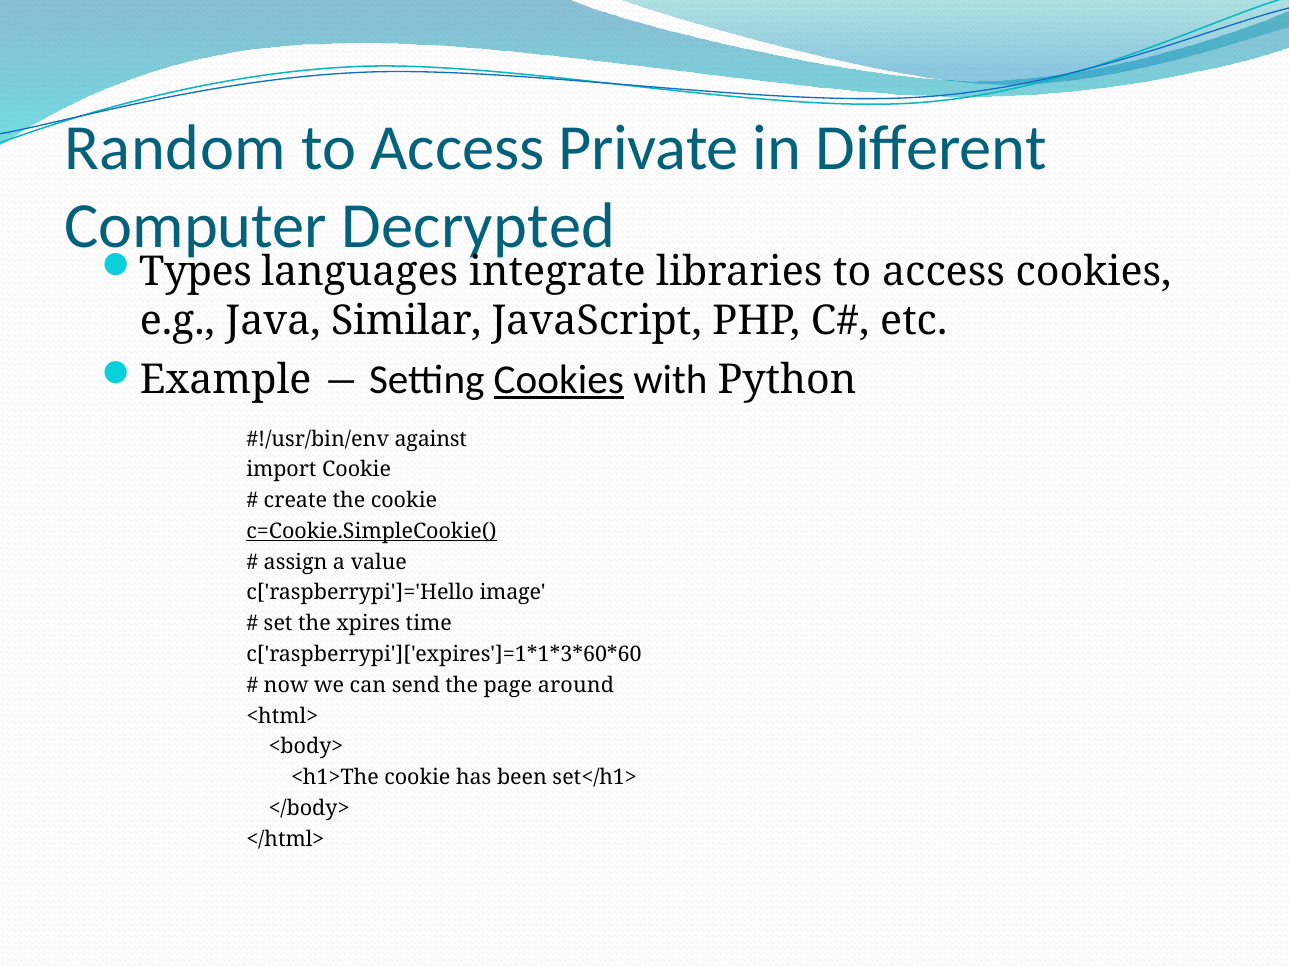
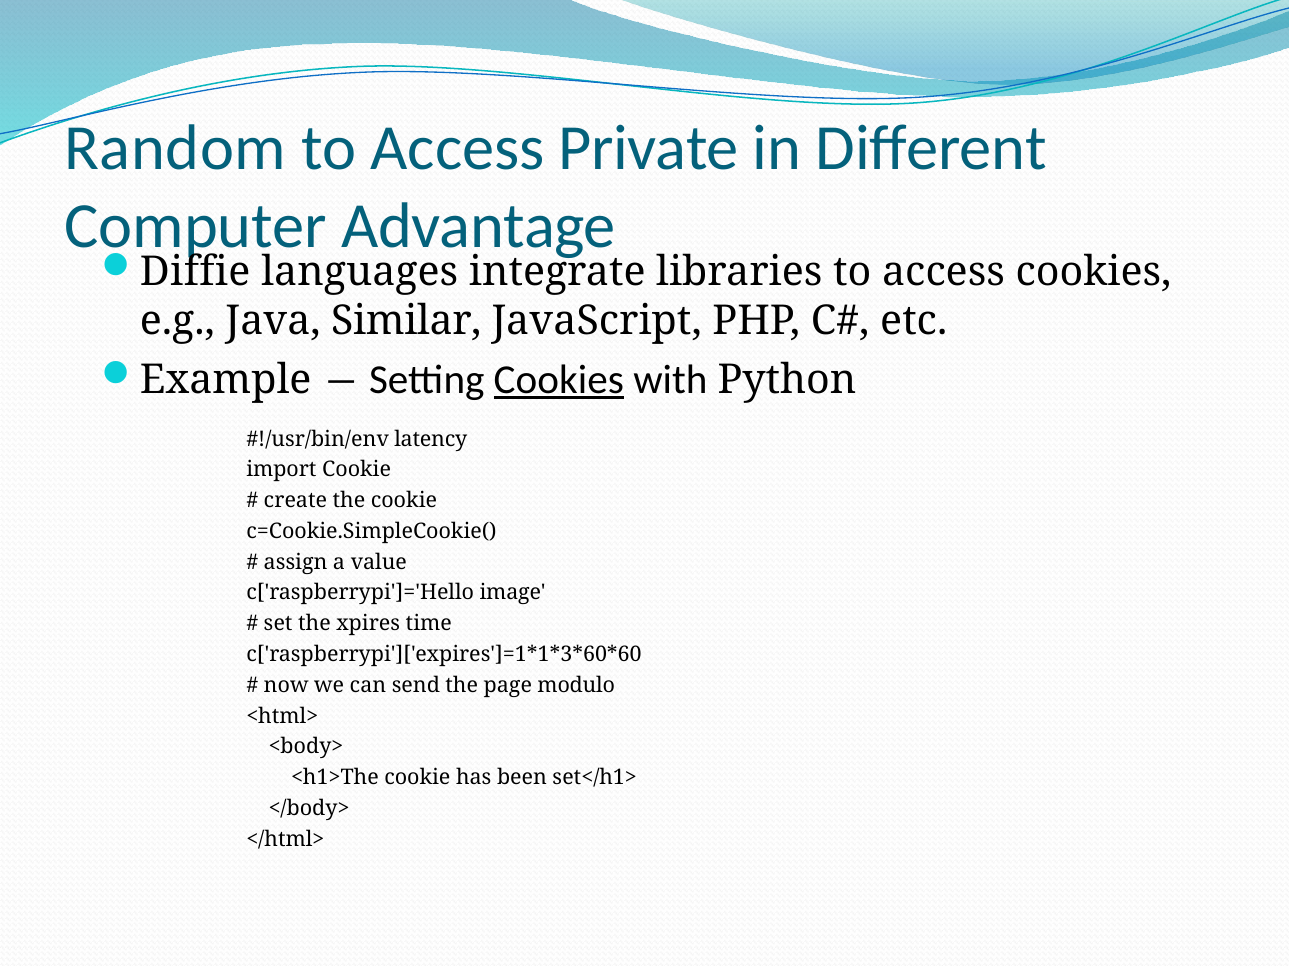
Decrypted: Decrypted -> Advantage (479, 226)
Types: Types -> Diffie (195, 272)
against: against -> latency (431, 439)
c=Cookie.SimpleCookie( underline: present -> none (372, 532)
around: around -> modulo (576, 686)
